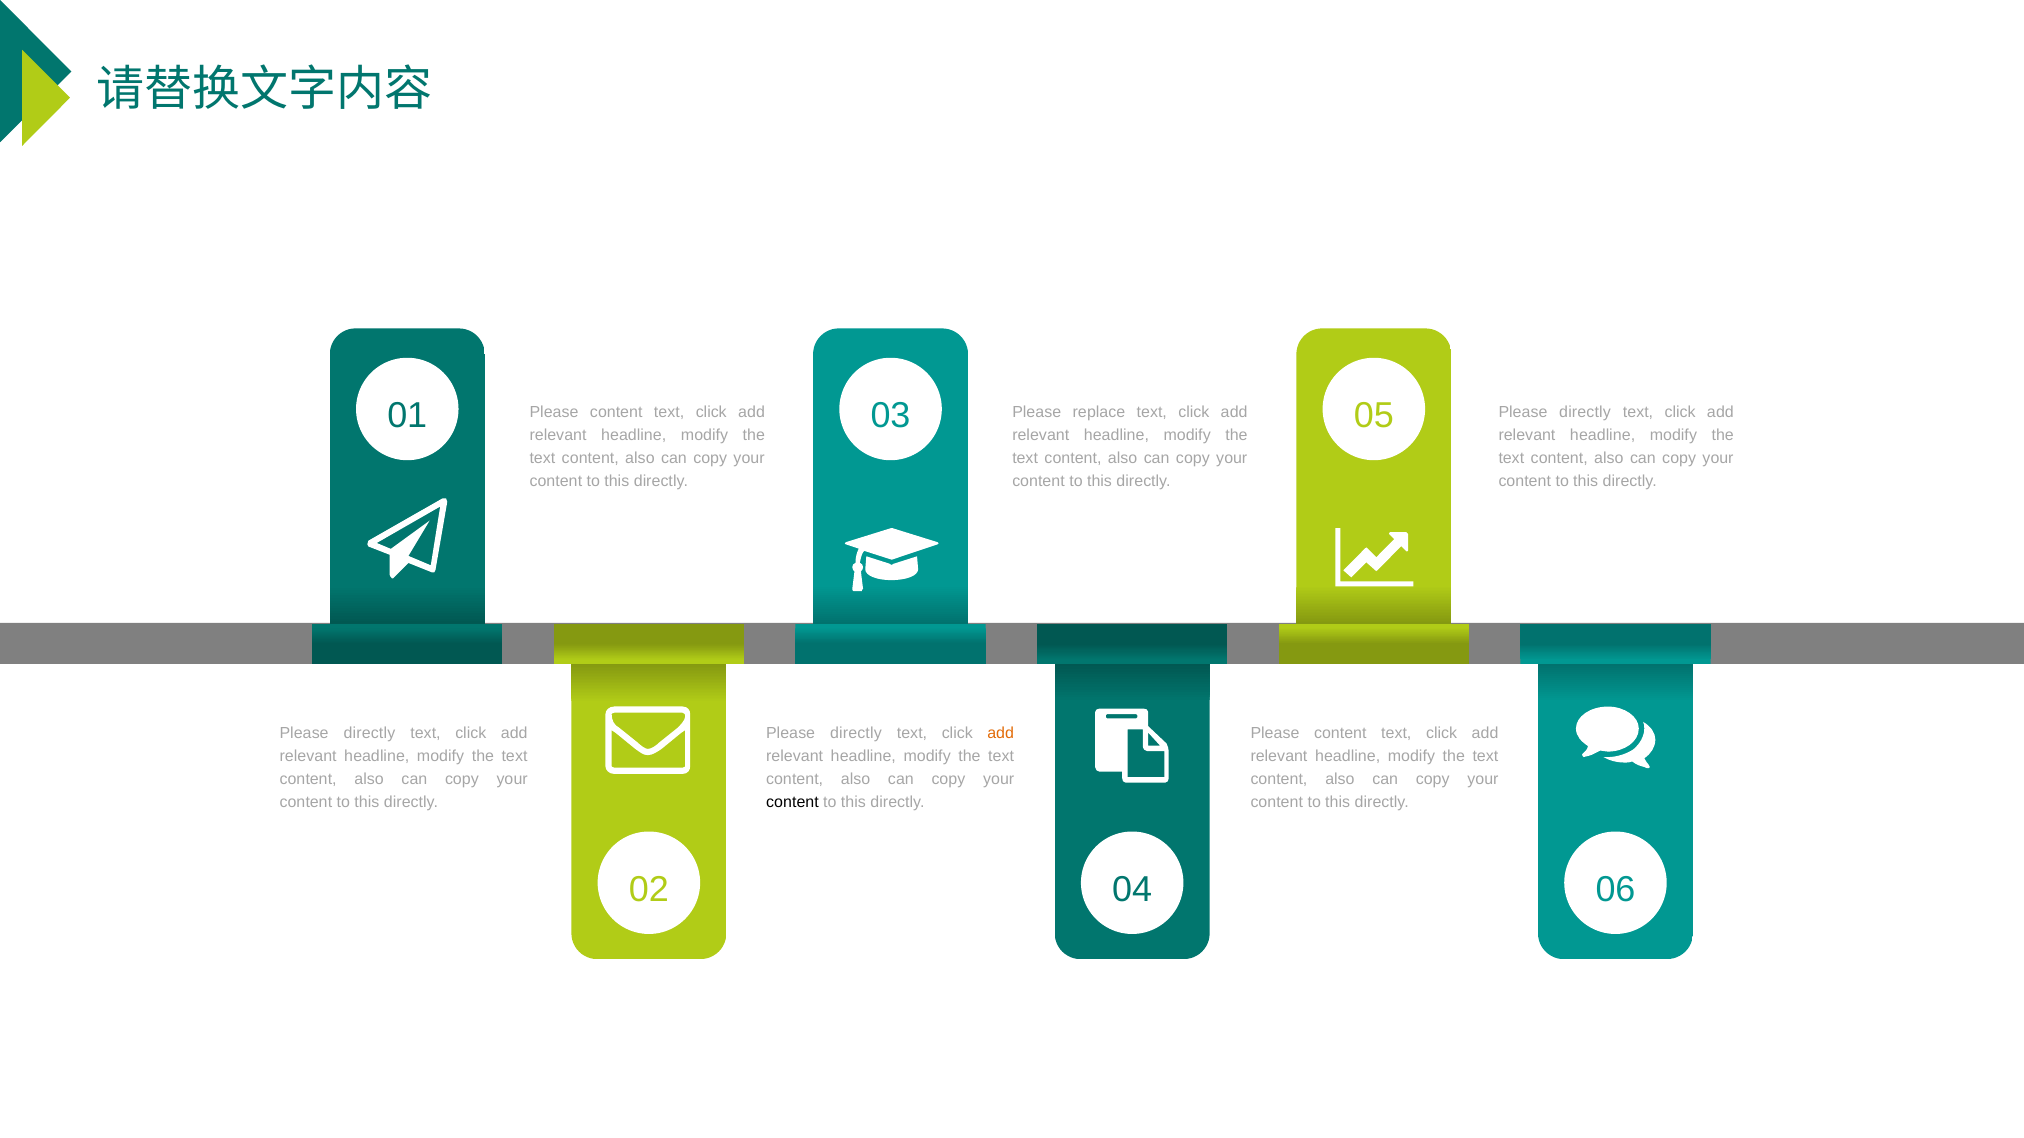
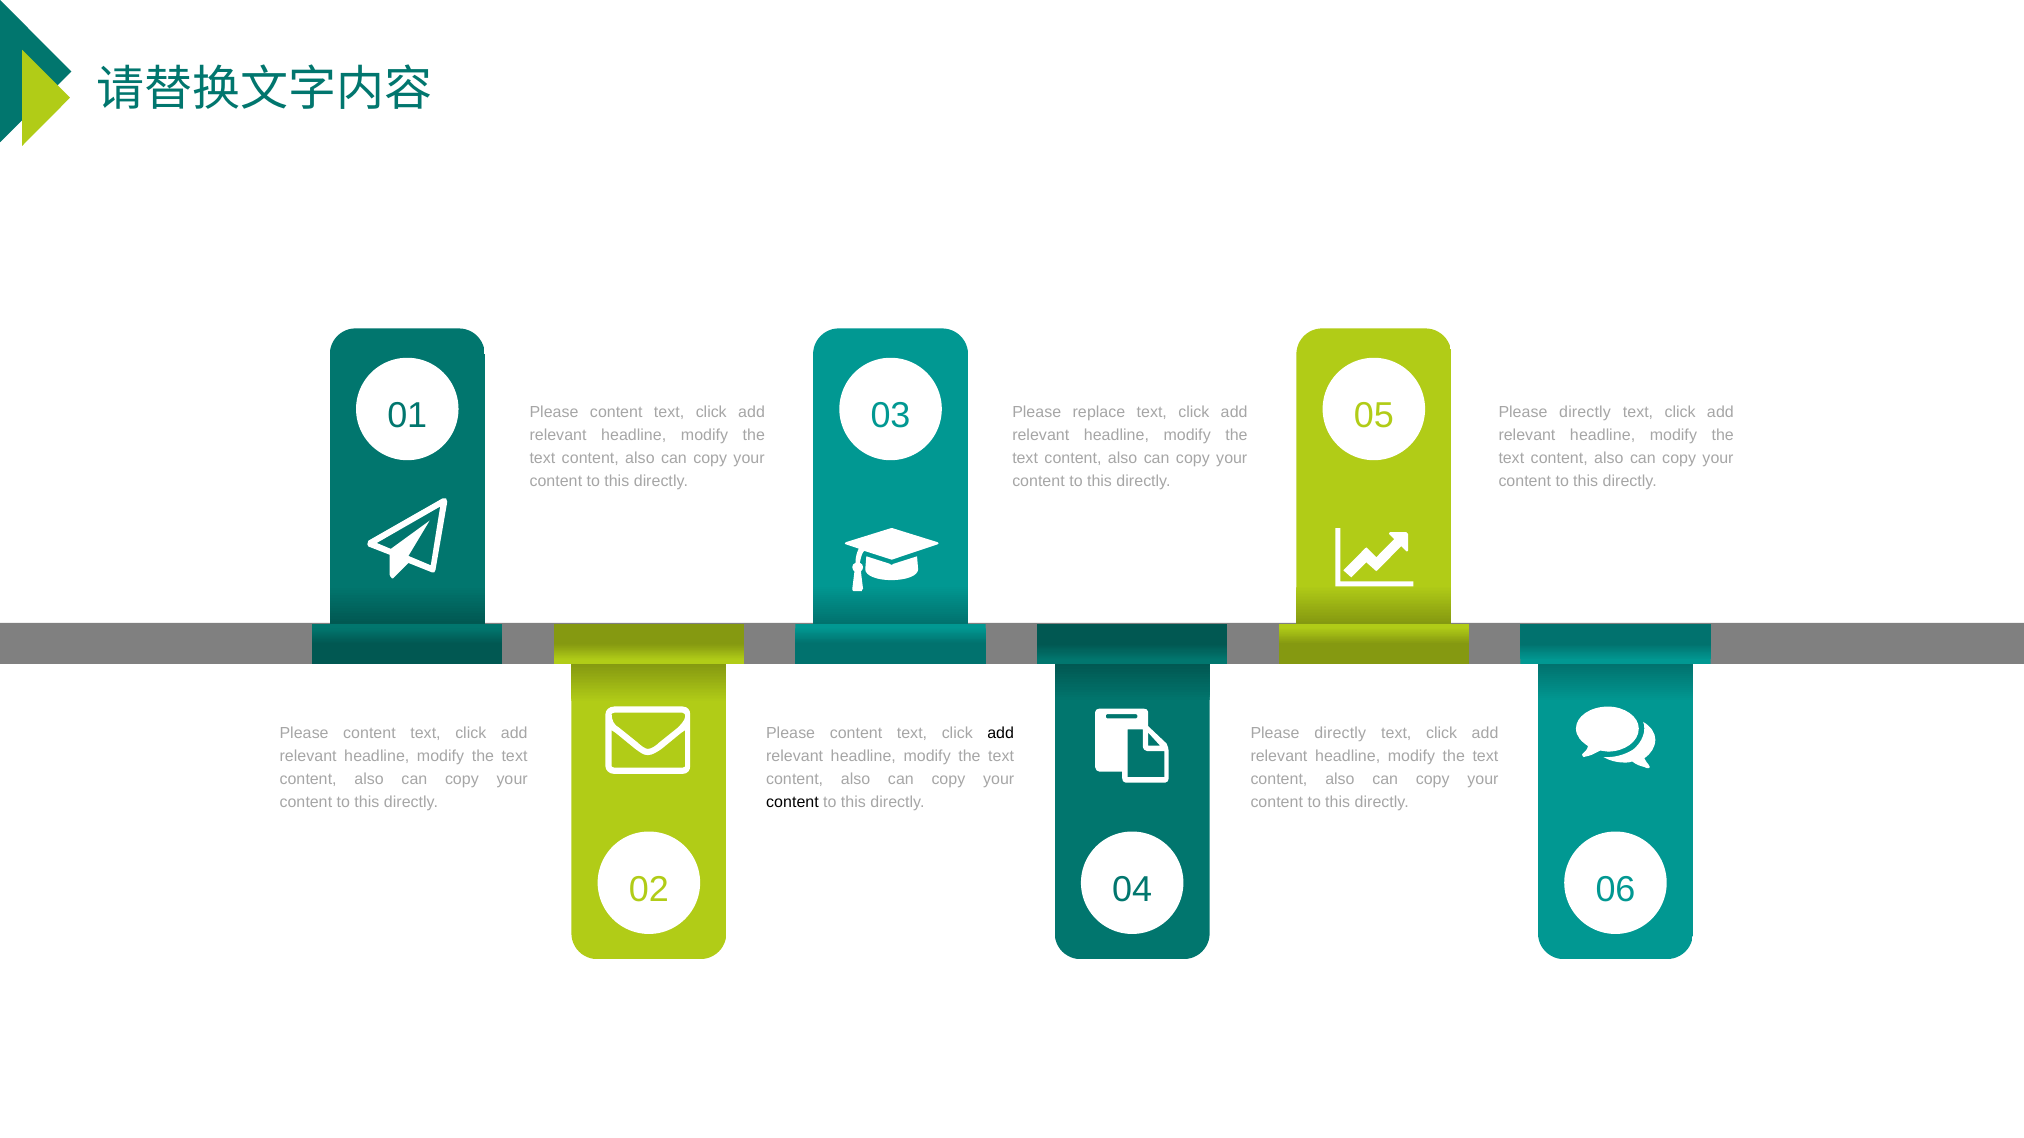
directly: directly -> content (369, 733)
directly: directly -> content (856, 733)
add colour: orange -> black (1001, 733)
content: content -> directly (1340, 733)
